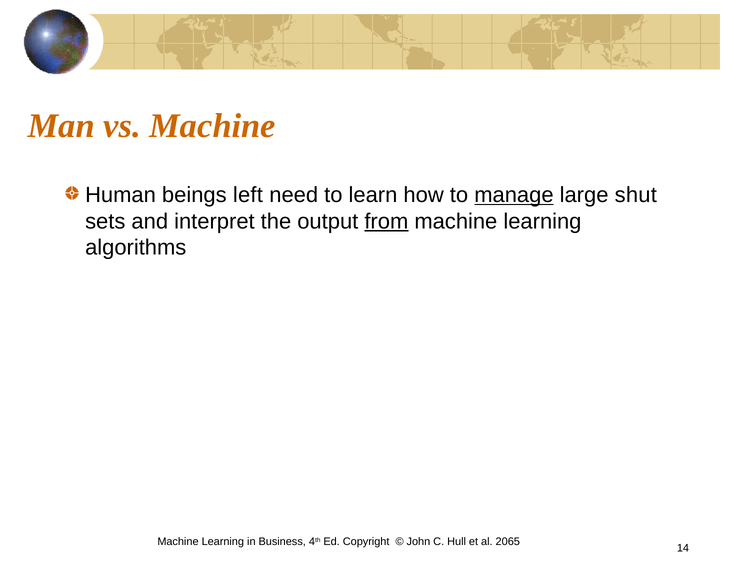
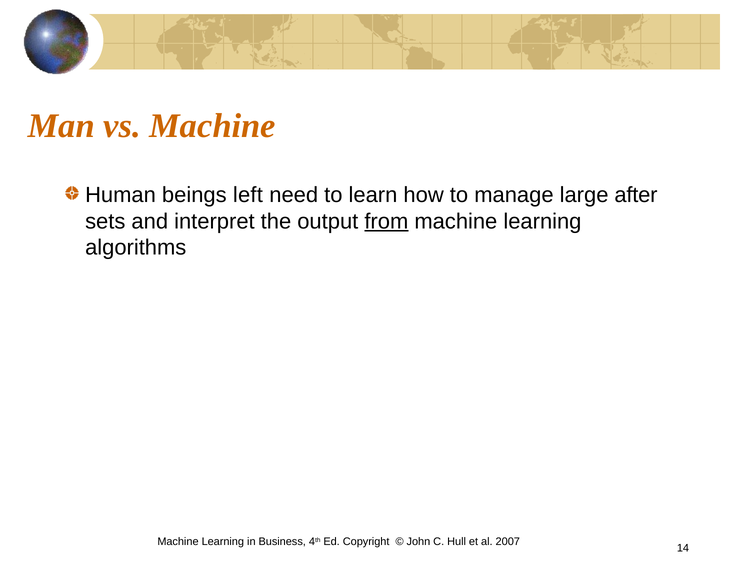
manage underline: present -> none (514, 195)
shut: shut -> after (636, 195)
2065: 2065 -> 2007 (508, 543)
